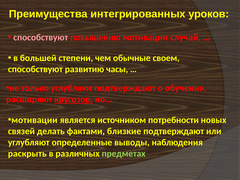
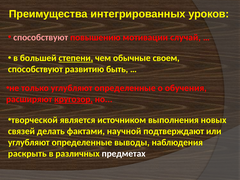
степени underline: none -> present (76, 58)
часы: часы -> быть (117, 69)
только углубляют подтверждают: подтверждают -> определенные (125, 88)
мотивации: мотивации -> творческой (34, 120)
потребности: потребности -> выполнения (173, 120)
близкие: близкие -> научной (124, 131)
предметах colour: light green -> white (124, 154)
